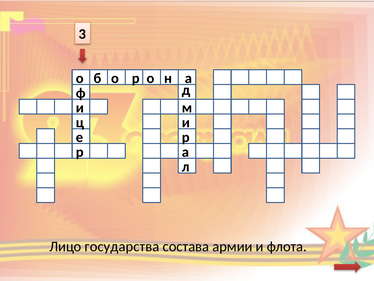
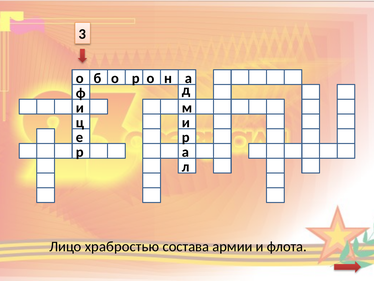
государства: государства -> храбростью (122, 246)
